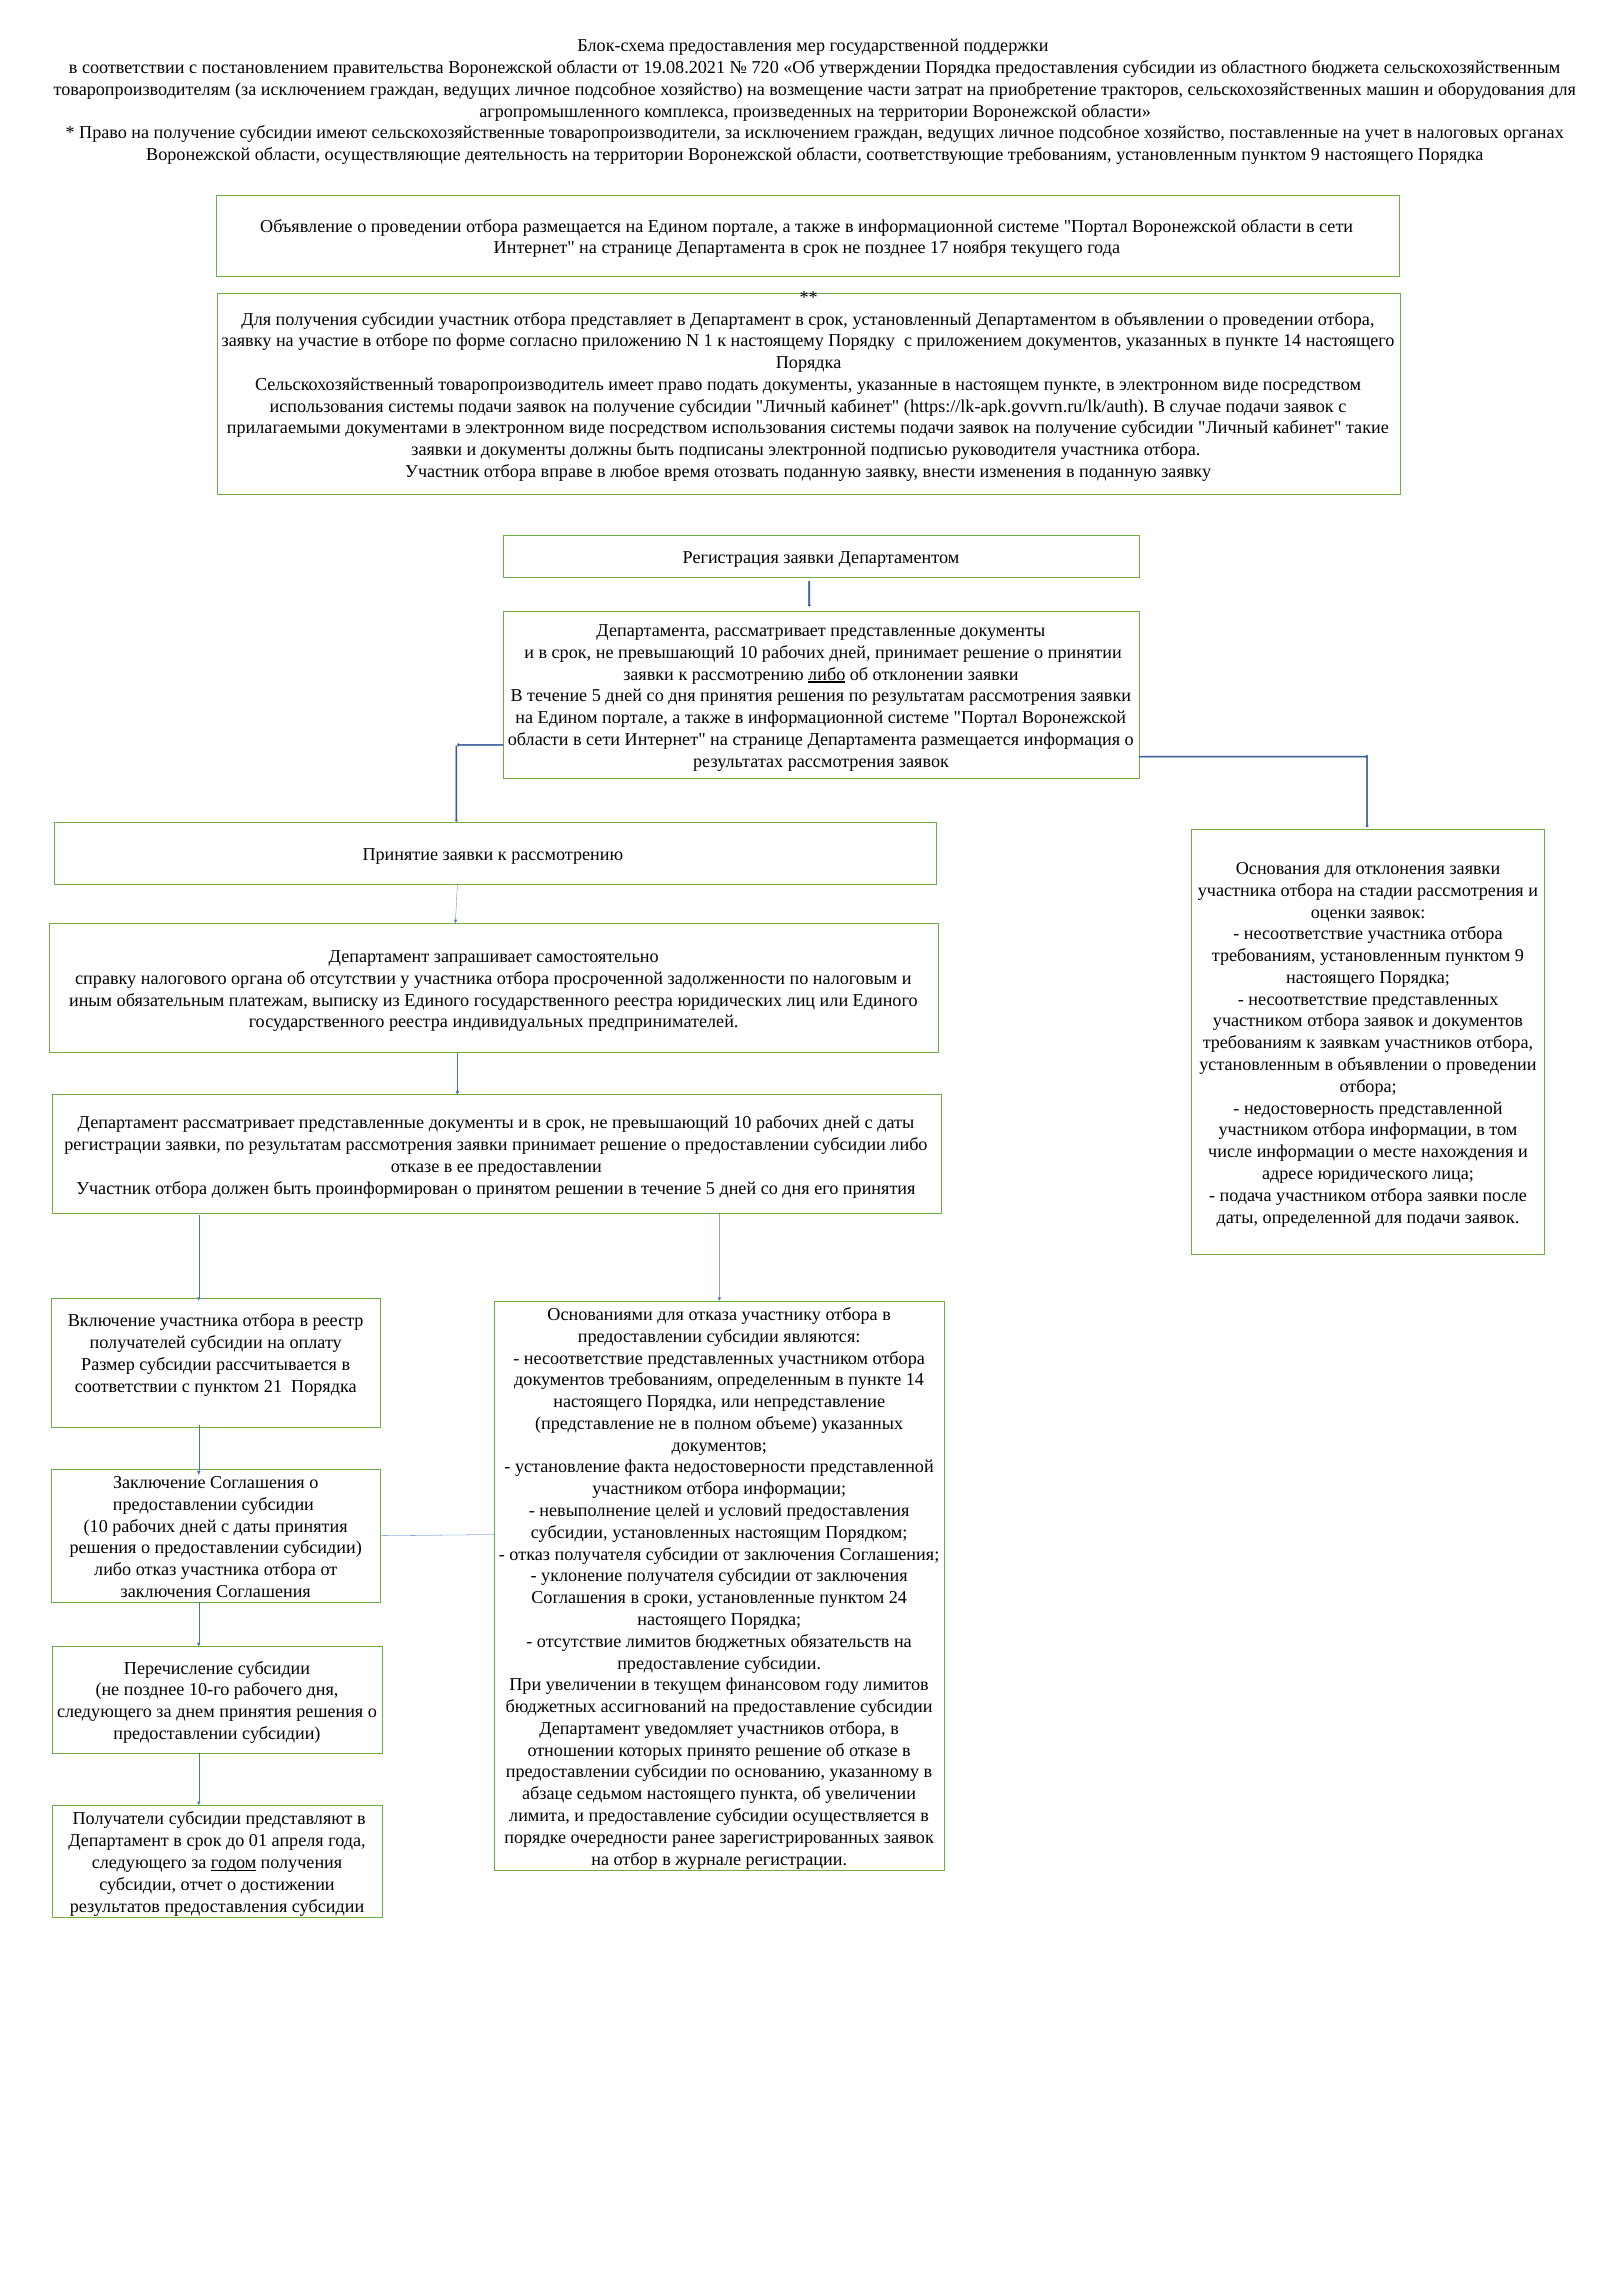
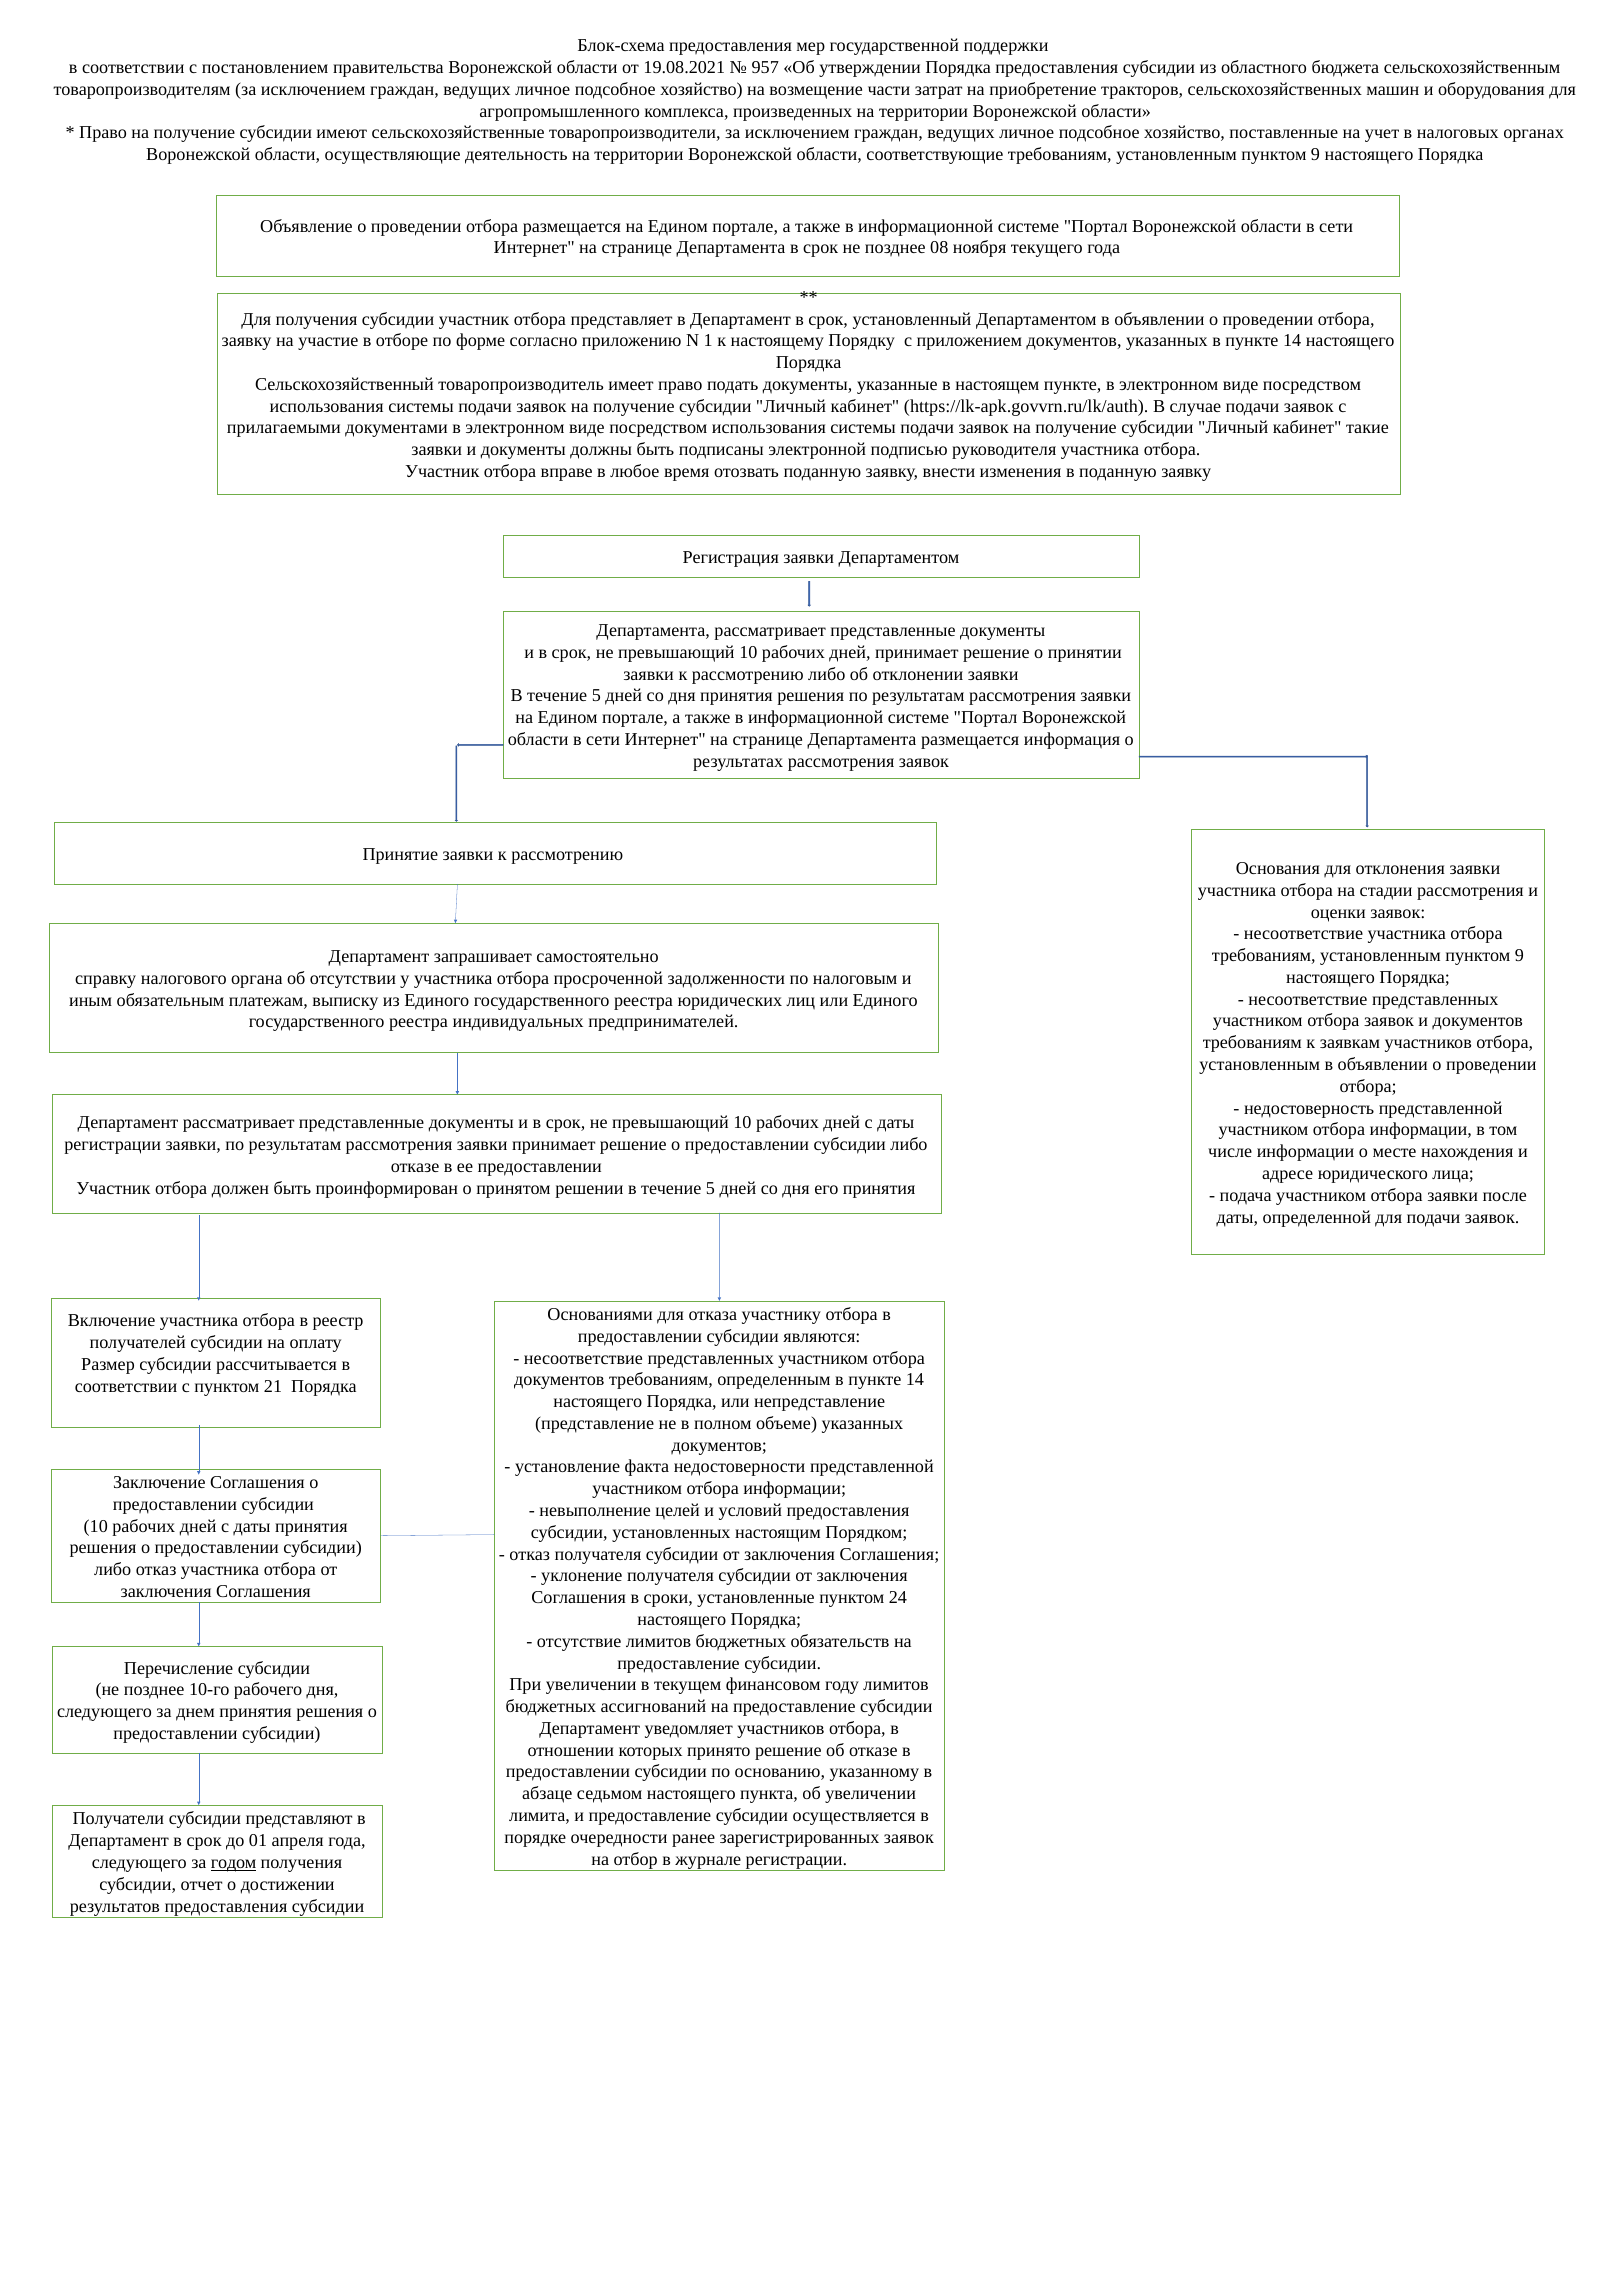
720: 720 -> 957 (765, 67)
17: 17 -> 08 (939, 248)
либо underline: present -> none (827, 674)
